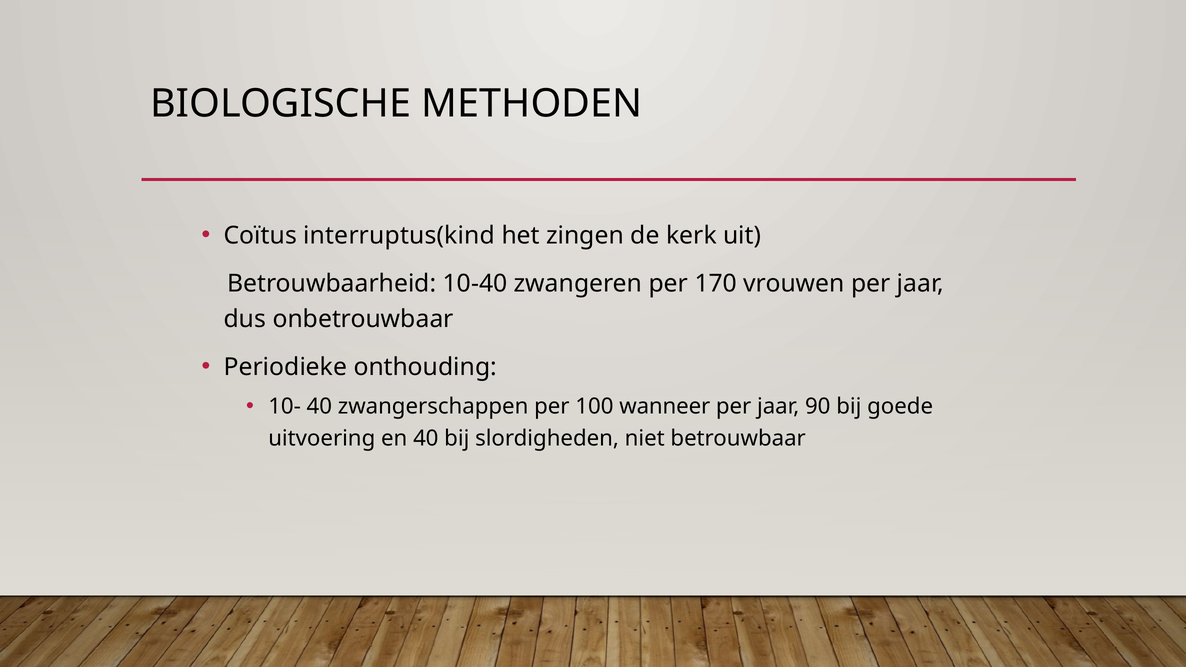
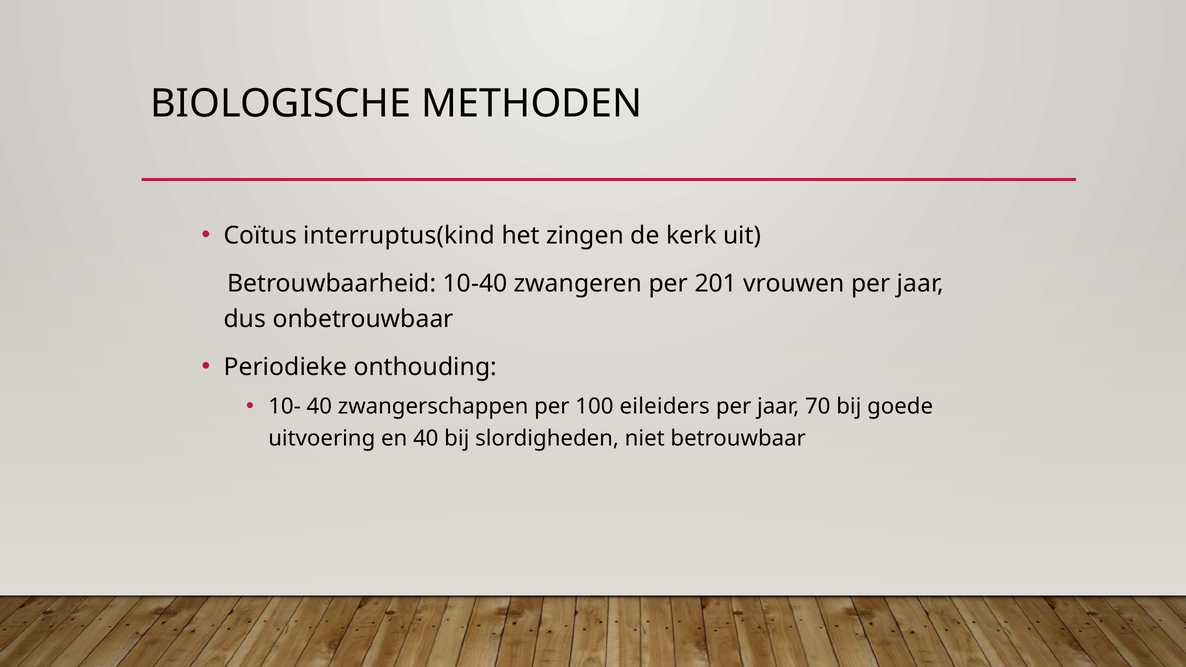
170: 170 -> 201 (716, 283)
wanneer: wanneer -> eileiders (665, 406)
90: 90 -> 70 (818, 406)
